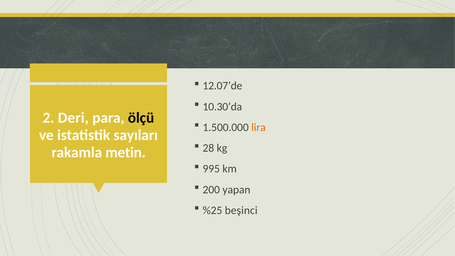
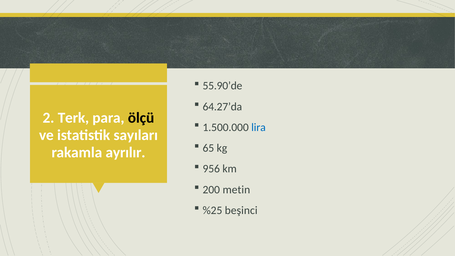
12.07’de: 12.07’de -> 55.90’de (222, 86)
10.30’da: 10.30’da -> 64.27’da (222, 107)
Deri: Deri -> Terk (73, 118)
lira colour: orange -> blue (259, 127)
28: 28 -> 65 (208, 148)
metin: metin -> ayrılır (126, 152)
995: 995 -> 956 (211, 169)
yapan: yapan -> metin (236, 190)
